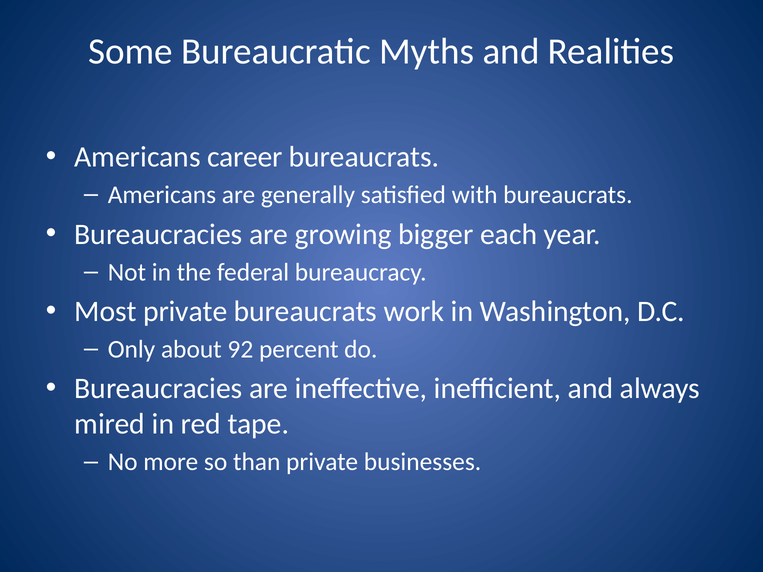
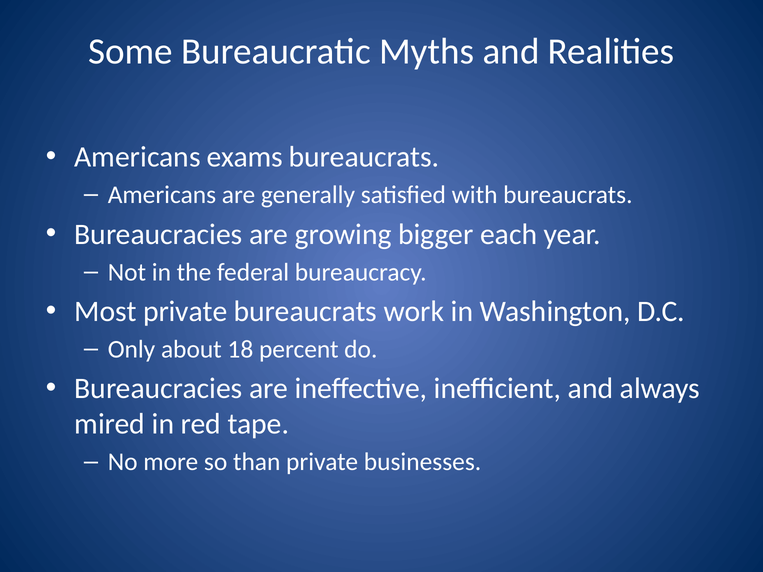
career: career -> exams (245, 157)
92: 92 -> 18 (240, 349)
